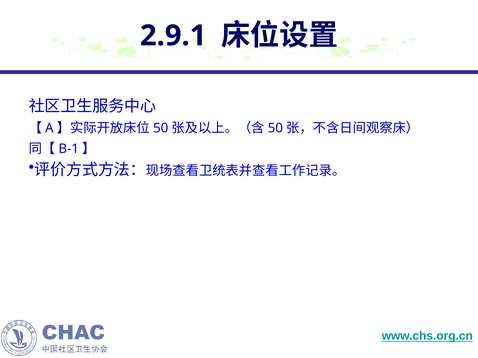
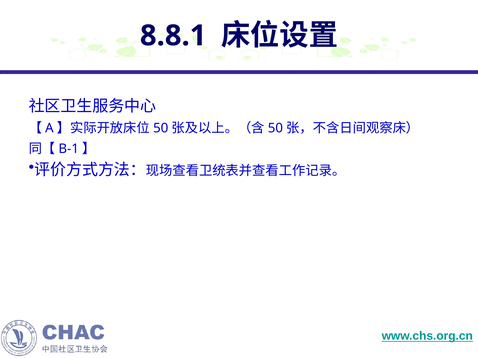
2.9.1: 2.9.1 -> 8.8.1 (173, 36)
